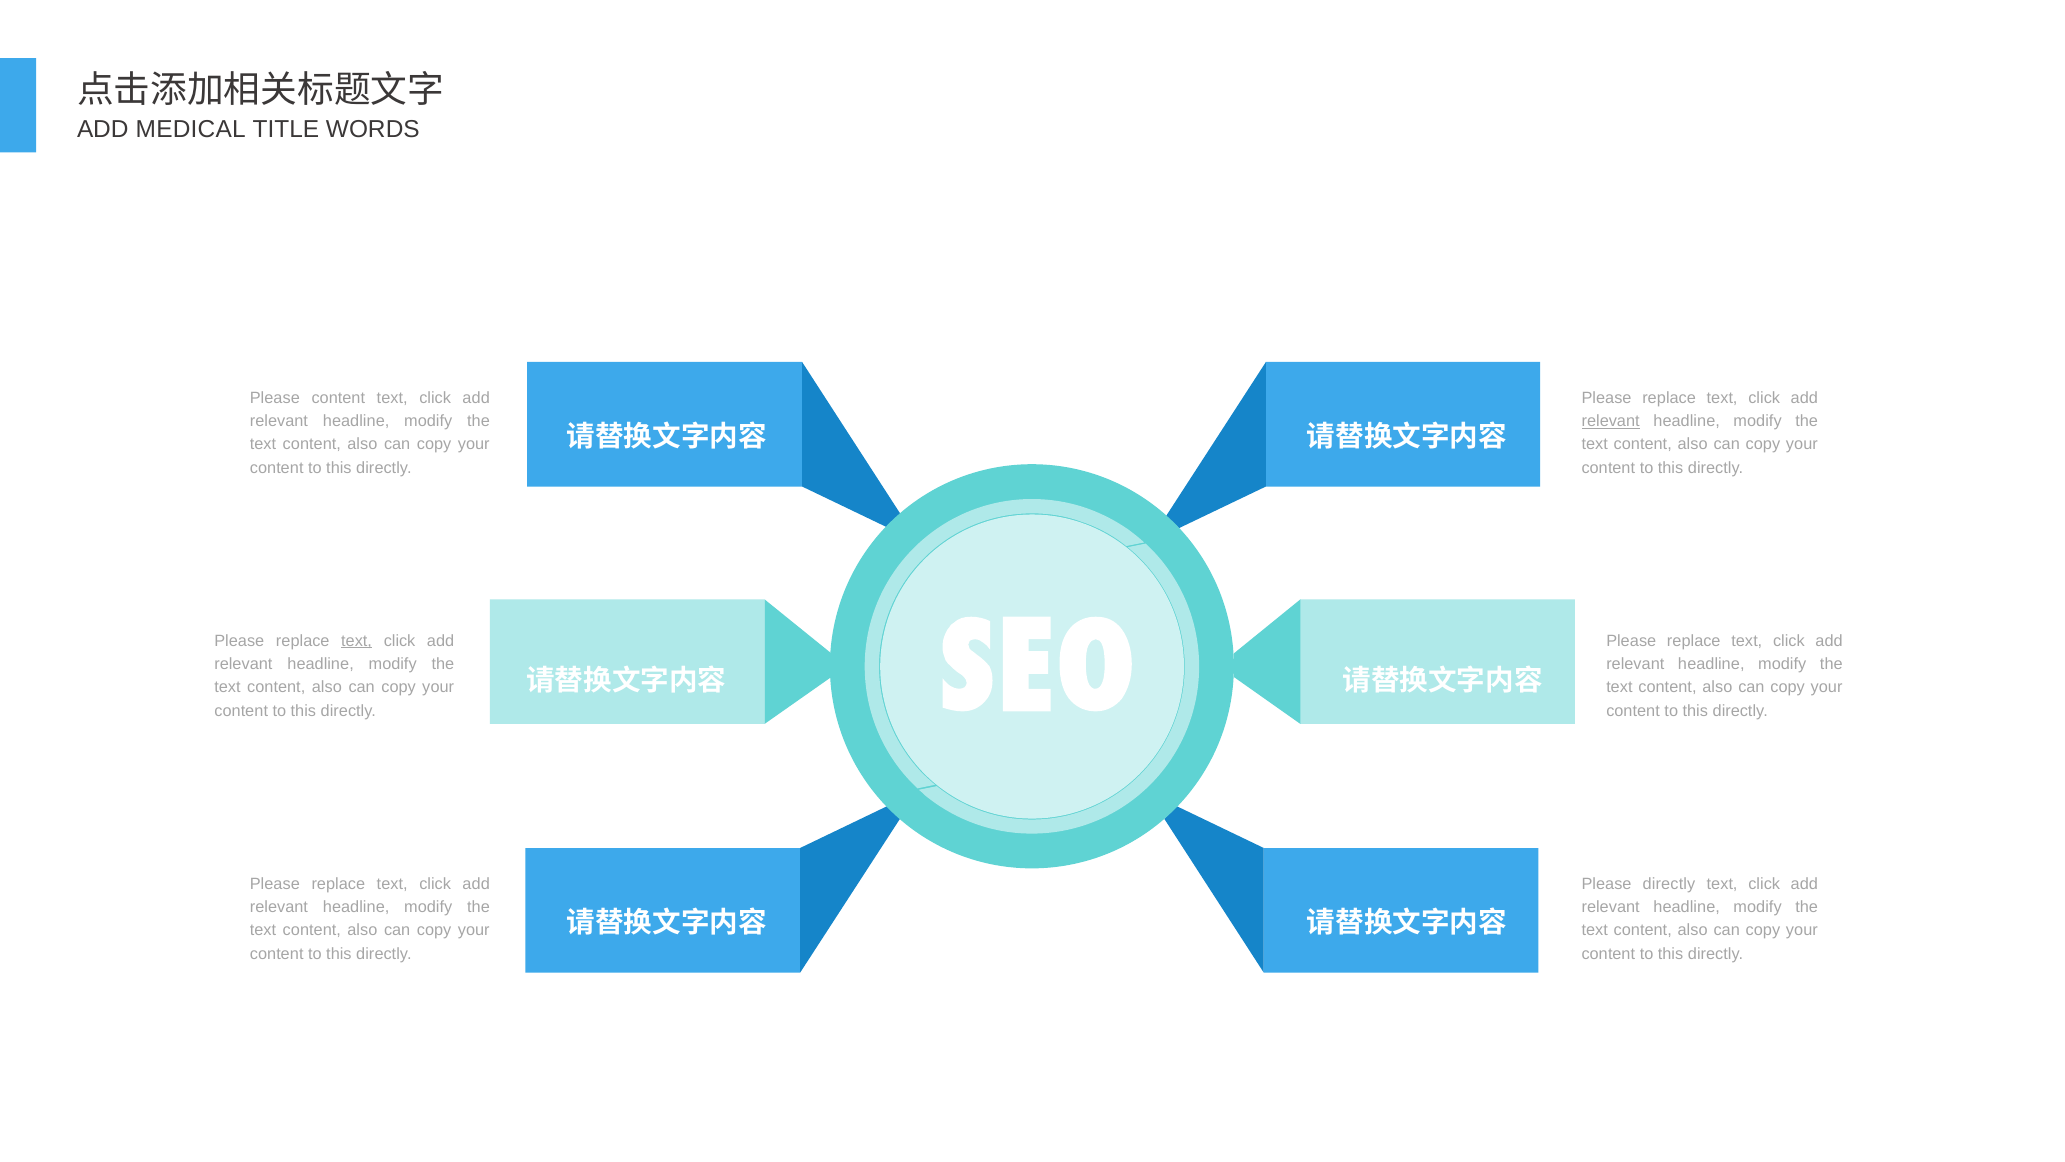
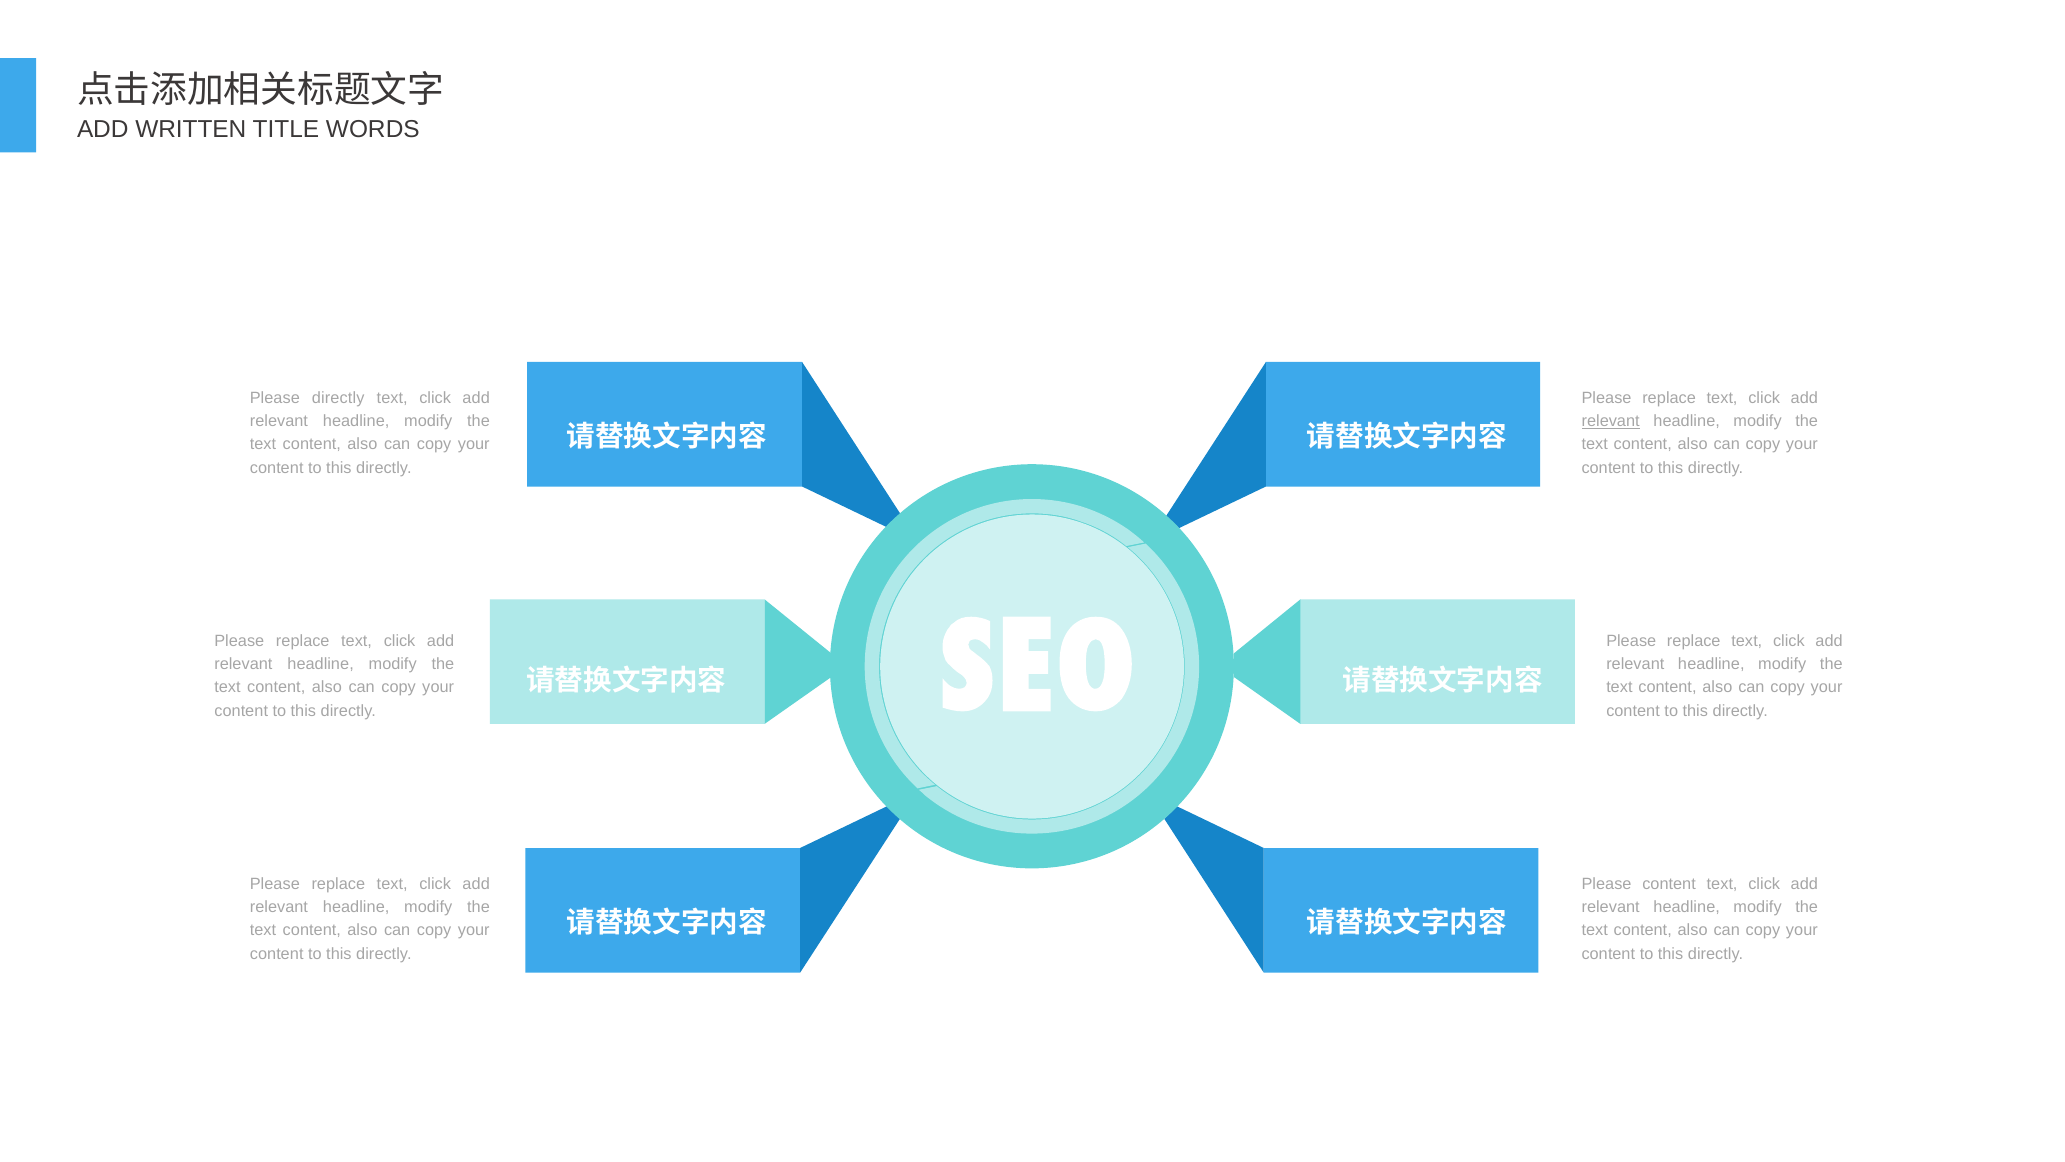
MEDICAL: MEDICAL -> WRITTEN (191, 129)
Please content: content -> directly (338, 397)
text underline: present -> none (357, 640)
Please directly: directly -> content (1669, 883)
